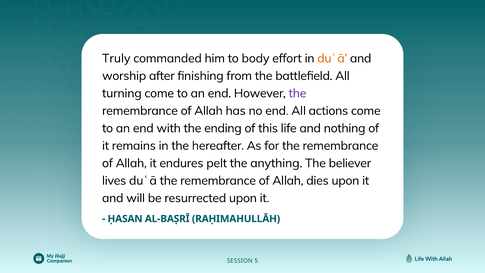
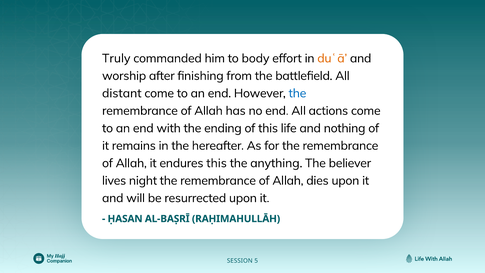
turning: turning -> distant (122, 93)
the colour: purple -> blue (297, 93)
endures pelt: pelt -> this (217, 163)
lives duʿā: duʿā -> night (143, 181)
